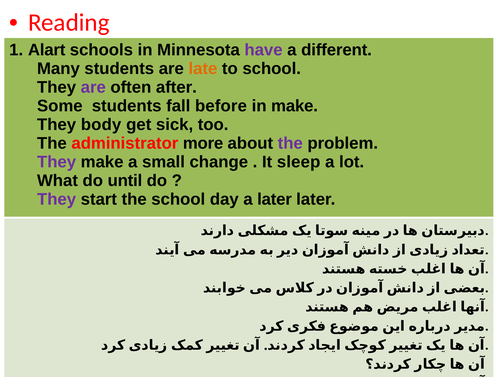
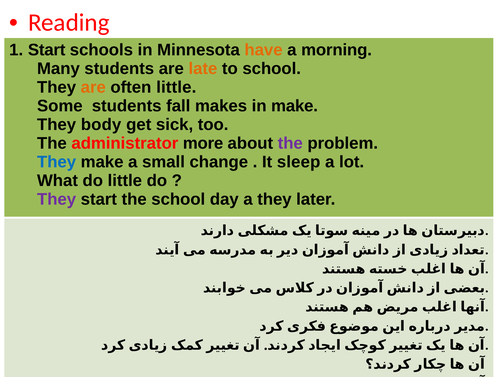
Alart: Alart -> Start (47, 50)
have colour: purple -> orange (264, 50)
different: different -> morning (337, 50)
are colour: purple -> orange (93, 87)
often after: after -> little (176, 87)
before: before -> makes (221, 106)
They colour: purple -> blue (57, 162)
do until: until -> little (125, 180)
a later: later -> they (274, 199)
